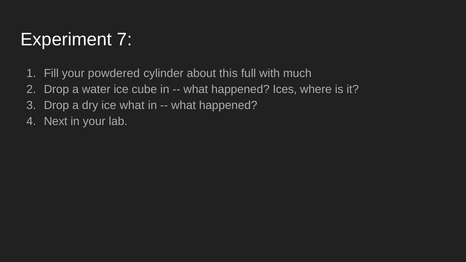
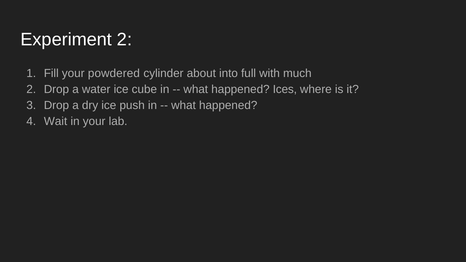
Experiment 7: 7 -> 2 (125, 39)
this: this -> into (228, 73)
ice what: what -> push (132, 105)
Next: Next -> Wait (56, 121)
